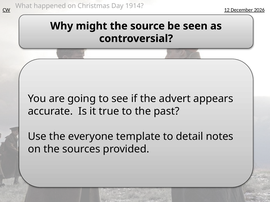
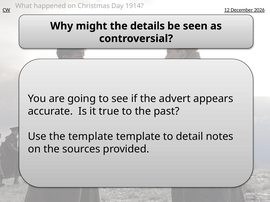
source: source -> details (147, 26)
the everyone: everyone -> template (91, 137)
